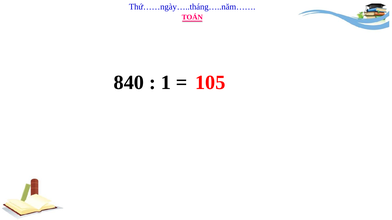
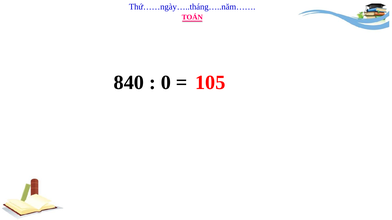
1: 1 -> 0 (166, 83)
